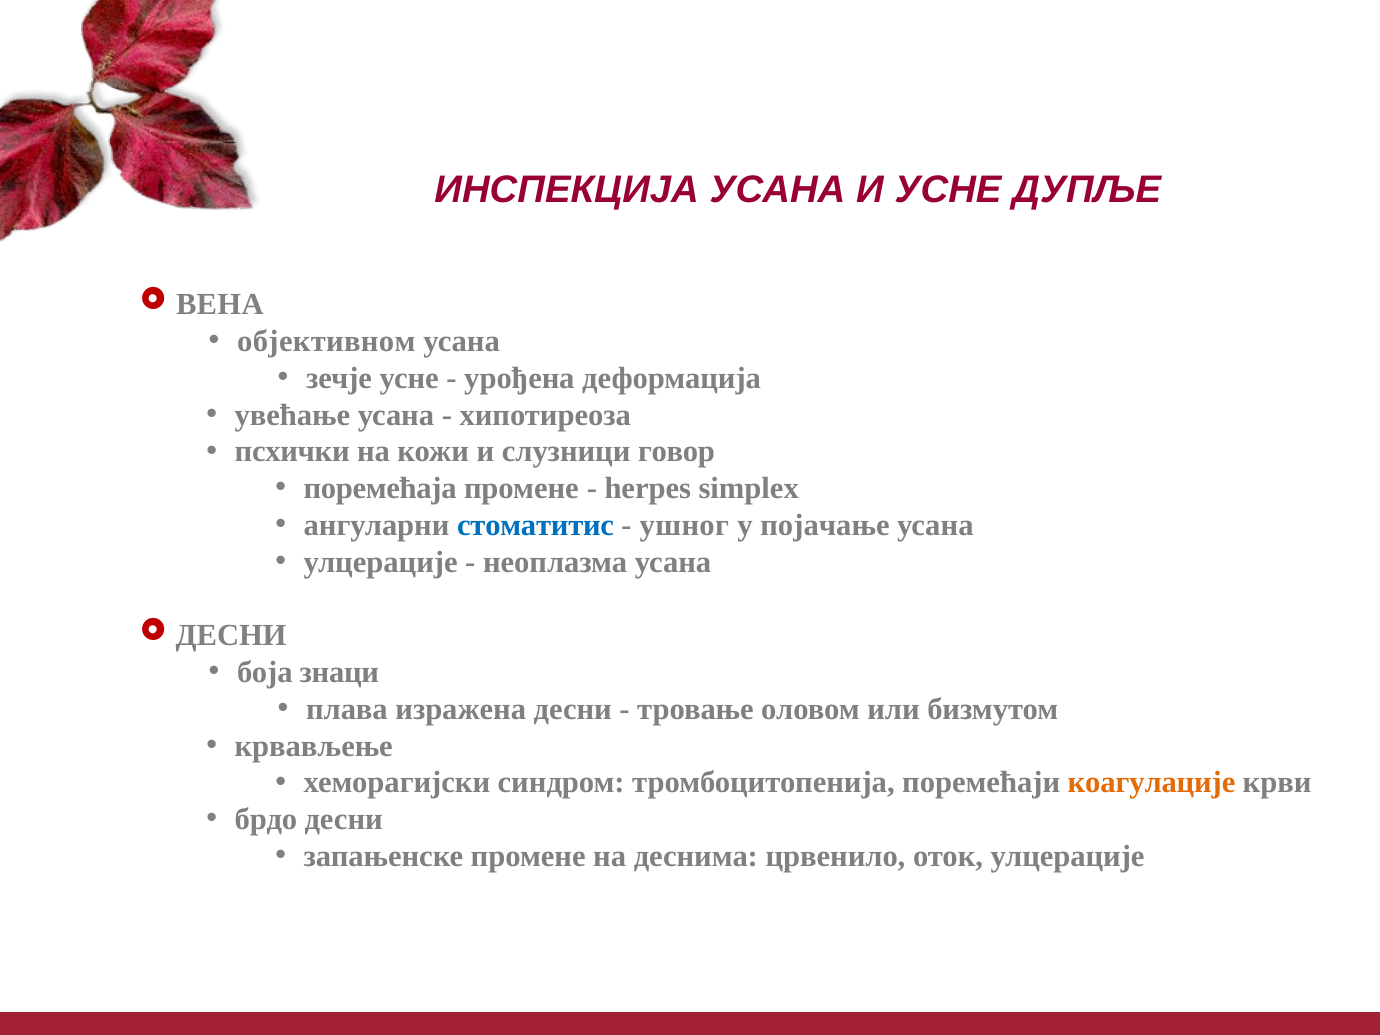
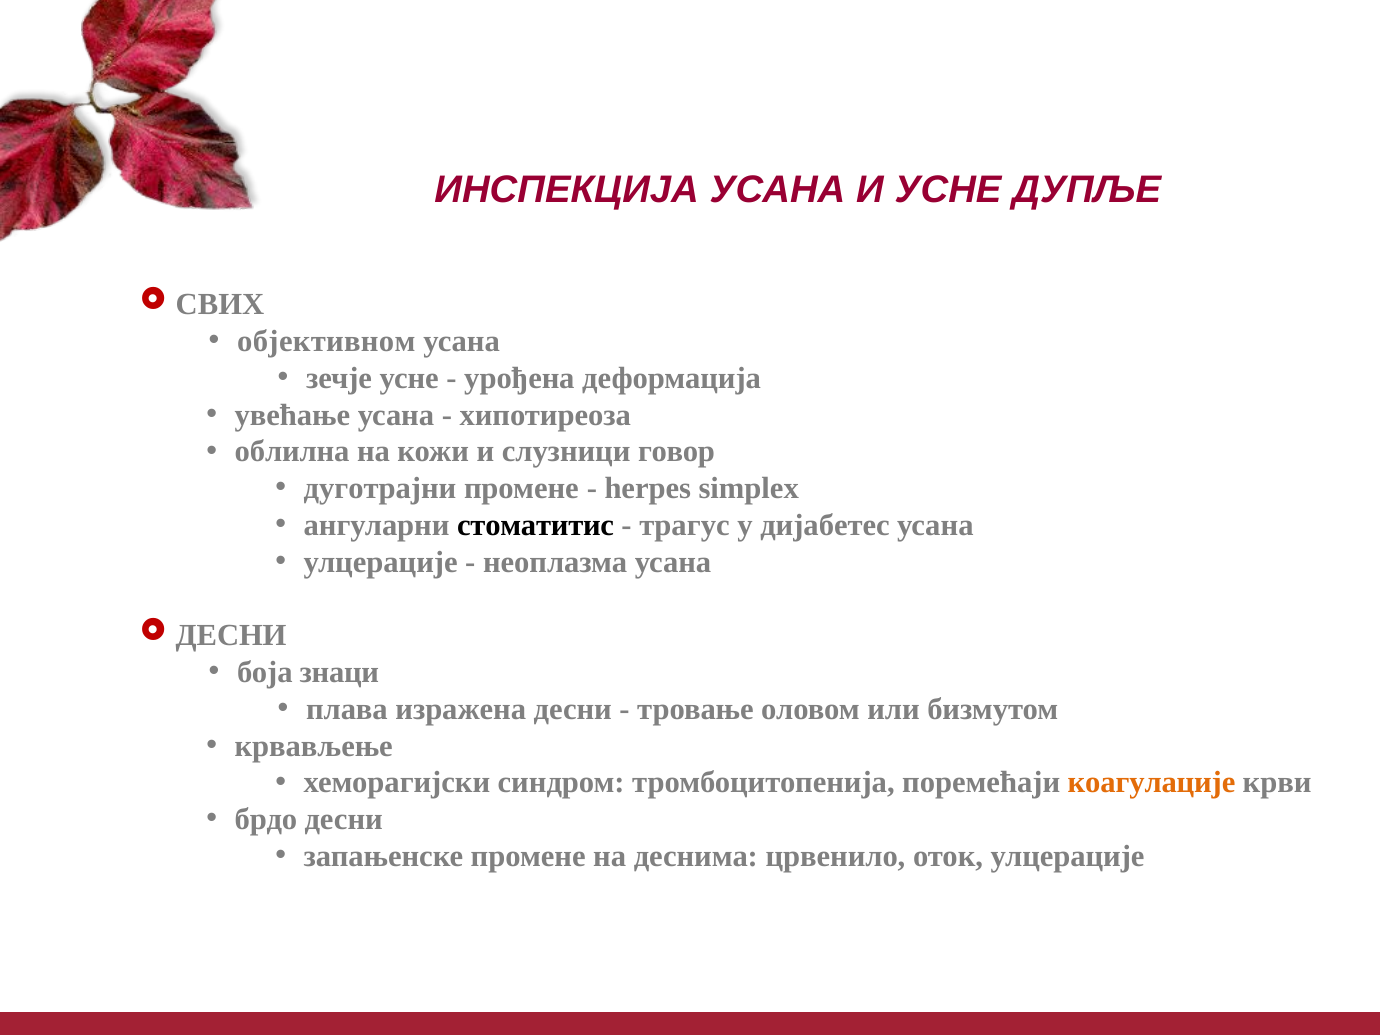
ВЕНА: ВЕНА -> СВИХ (220, 305)
псхички: псхички -> облилна (292, 452)
поремећаја: поремећаја -> дуготрајни (380, 489)
стоматитис colour: blue -> black (536, 525)
ушног: ушног -> трагус (685, 525)
појачање: појачање -> дијабетес (825, 525)
